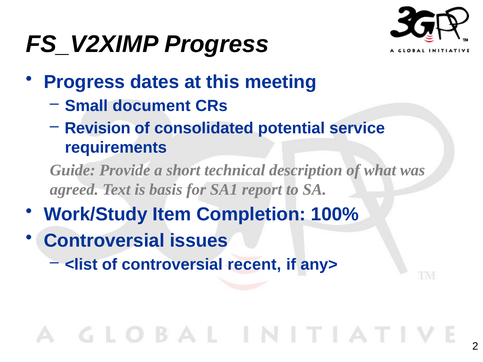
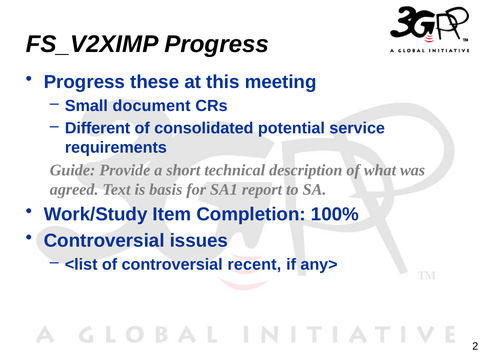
dates: dates -> these (155, 82)
Revision: Revision -> Different (98, 128)
